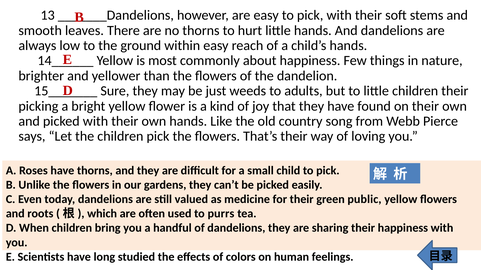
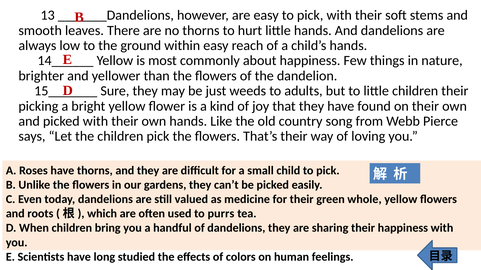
public: public -> whole (364, 200)
